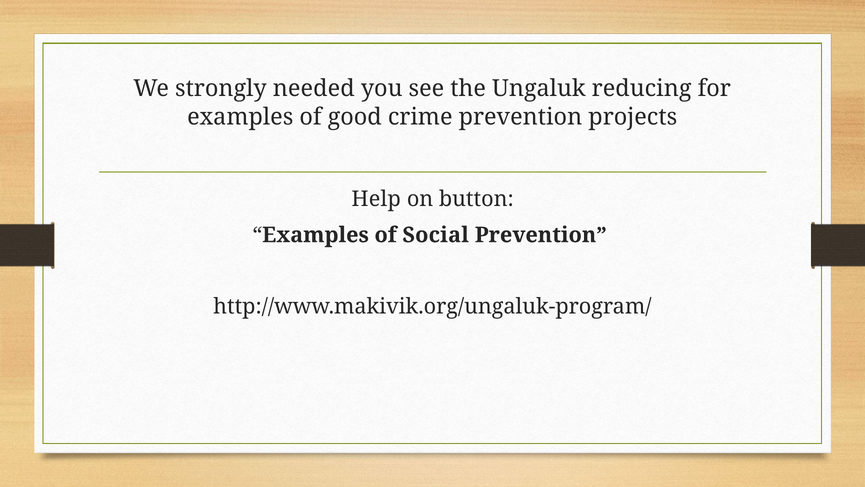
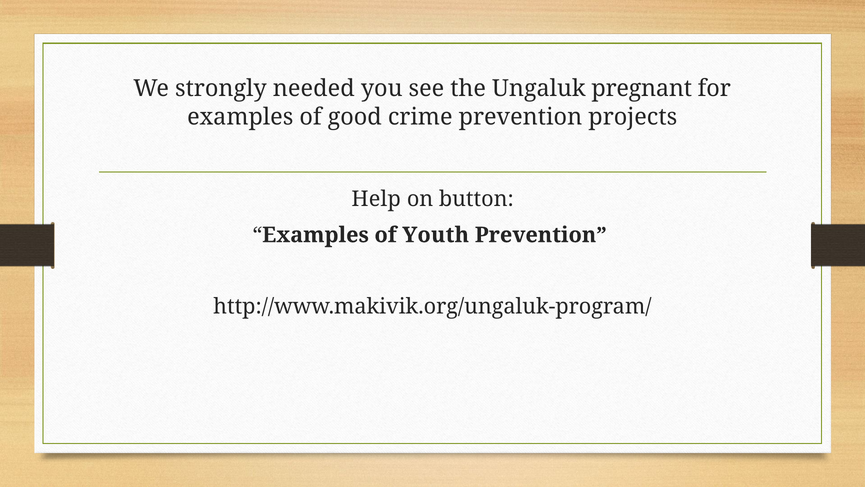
reducing: reducing -> pregnant (642, 89)
Social: Social -> Youth (436, 235)
